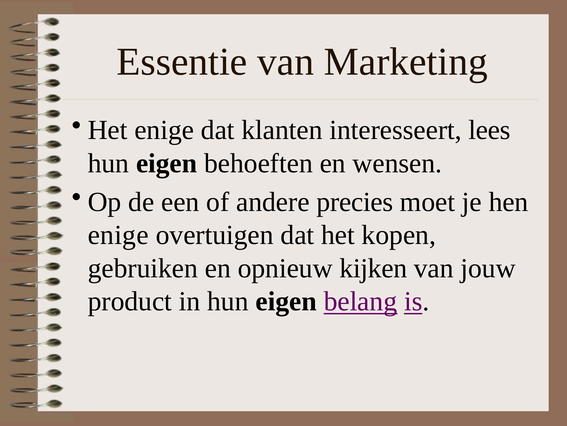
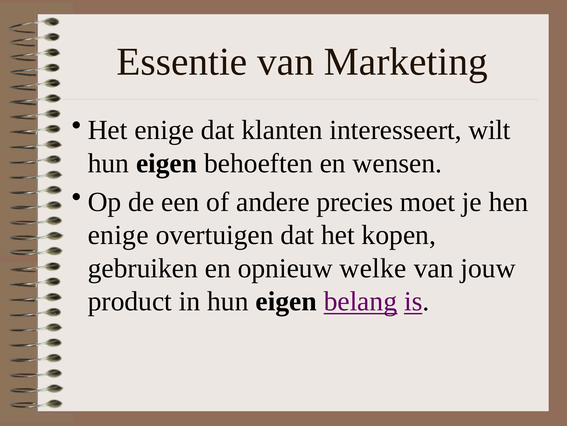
lees: lees -> wilt (489, 130)
kijken: kijken -> welke (373, 268)
